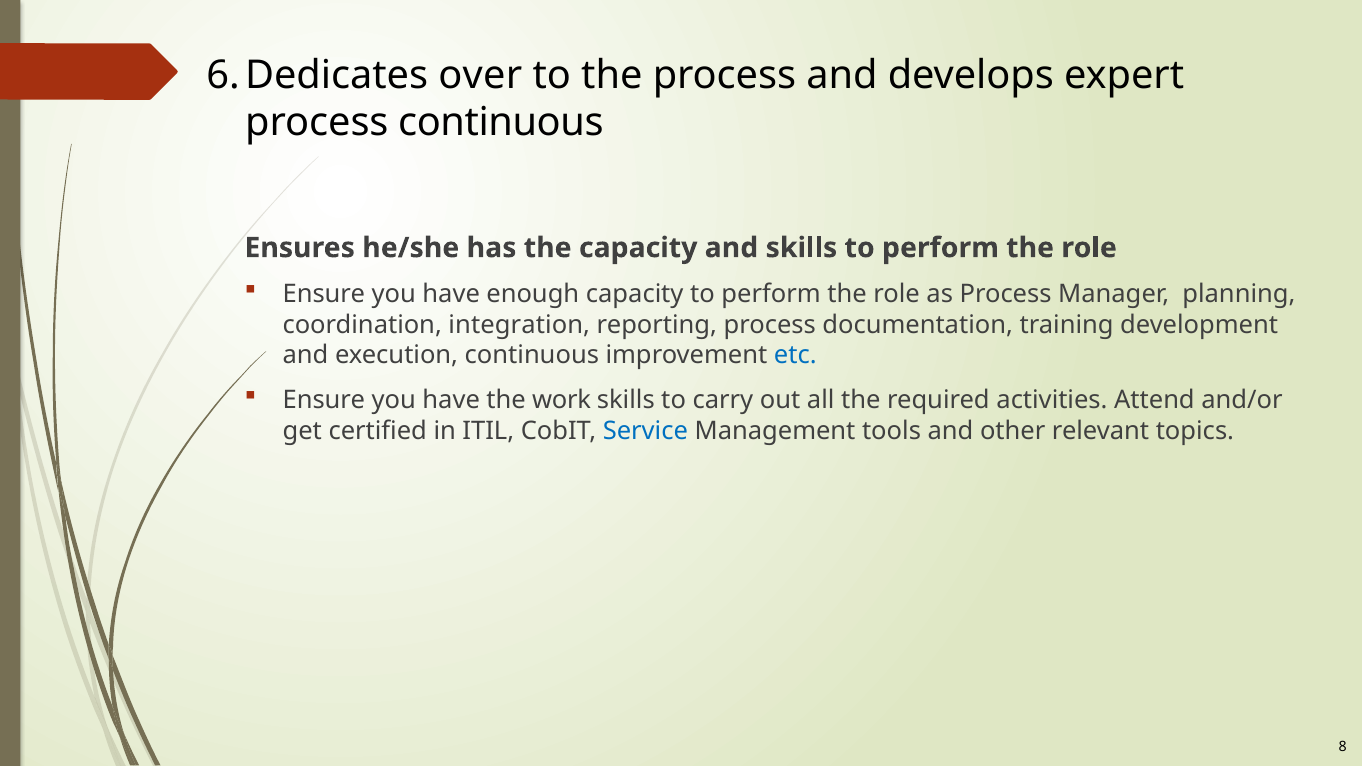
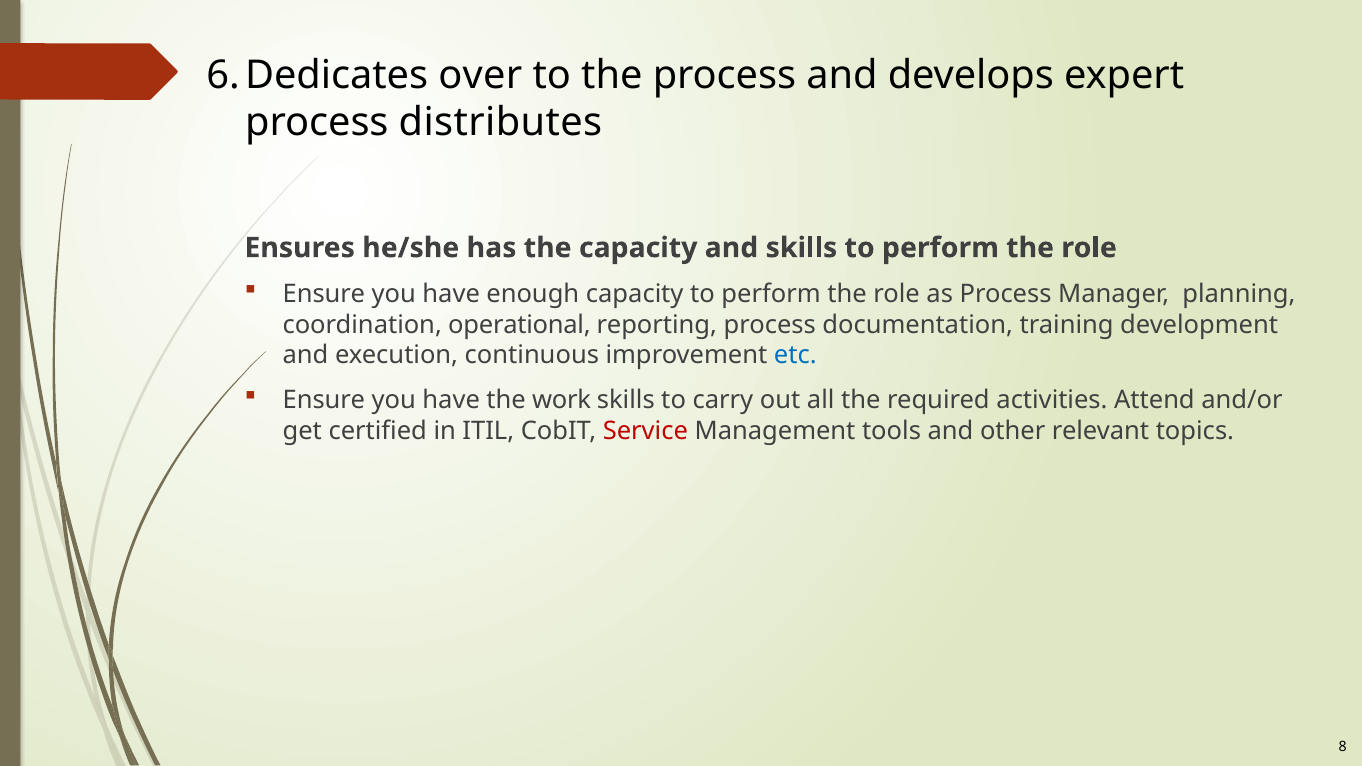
process continuous: continuous -> distributes (500, 123)
integration: integration -> operational (519, 325)
Service colour: blue -> red (645, 431)
